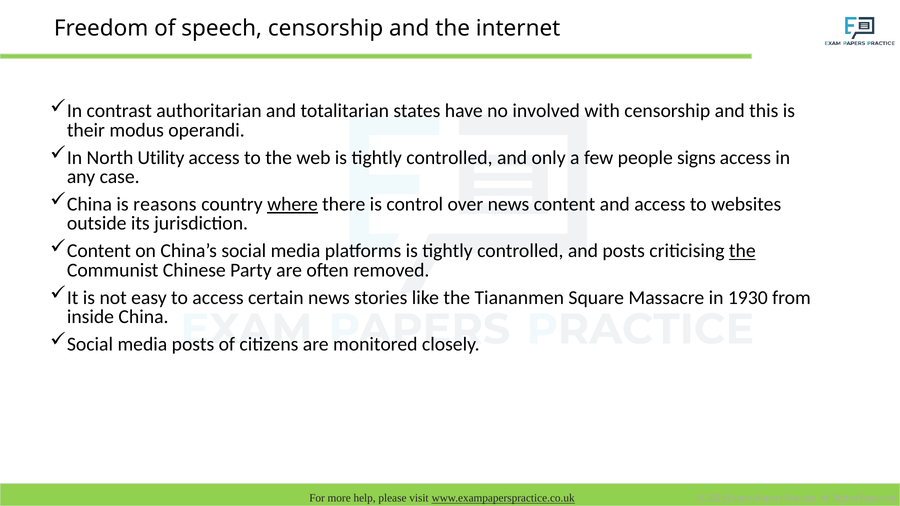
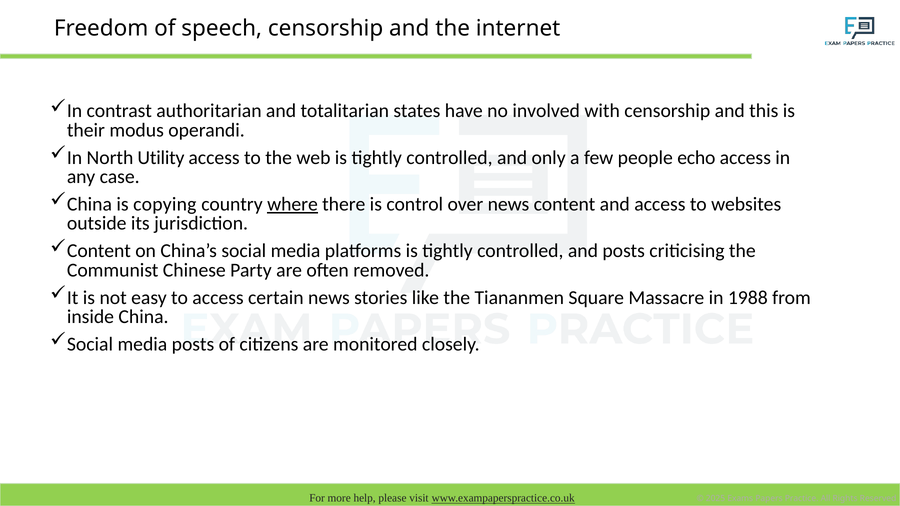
signs: signs -> echo (696, 158)
reasons: reasons -> copying (165, 204)
the underline: present -> none (742, 251)
1930: 1930 -> 1988 (748, 298)
